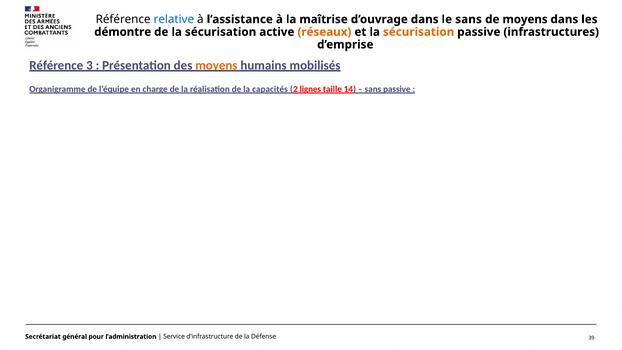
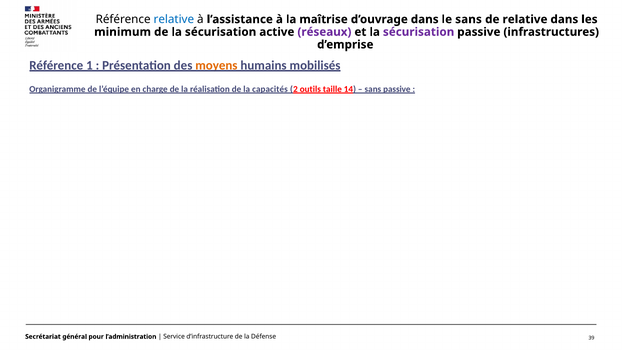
de moyens: moyens -> relative (525, 19)
démontre: démontre -> minimum (123, 32)
réseaux colour: orange -> purple (324, 32)
sécurisation colour: orange -> purple (419, 32)
3: 3 -> 1 (89, 65)
lignes: lignes -> outils (310, 89)
